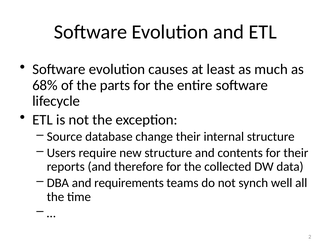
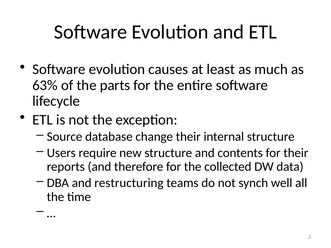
68%: 68% -> 63% (45, 85)
requirements: requirements -> restructuring (129, 183)
